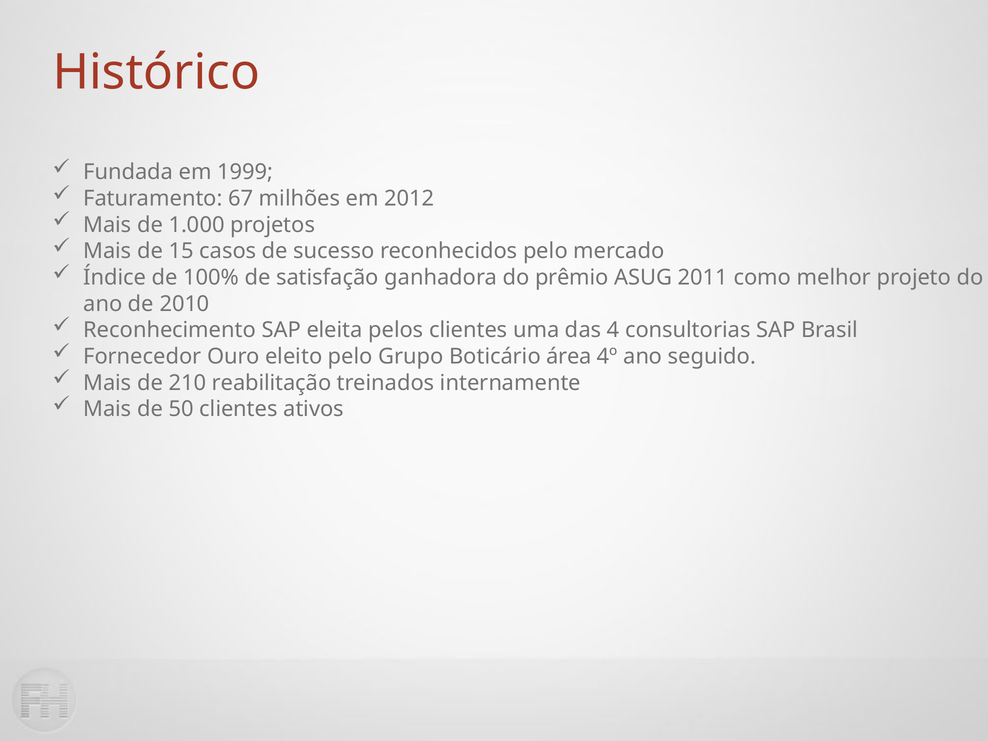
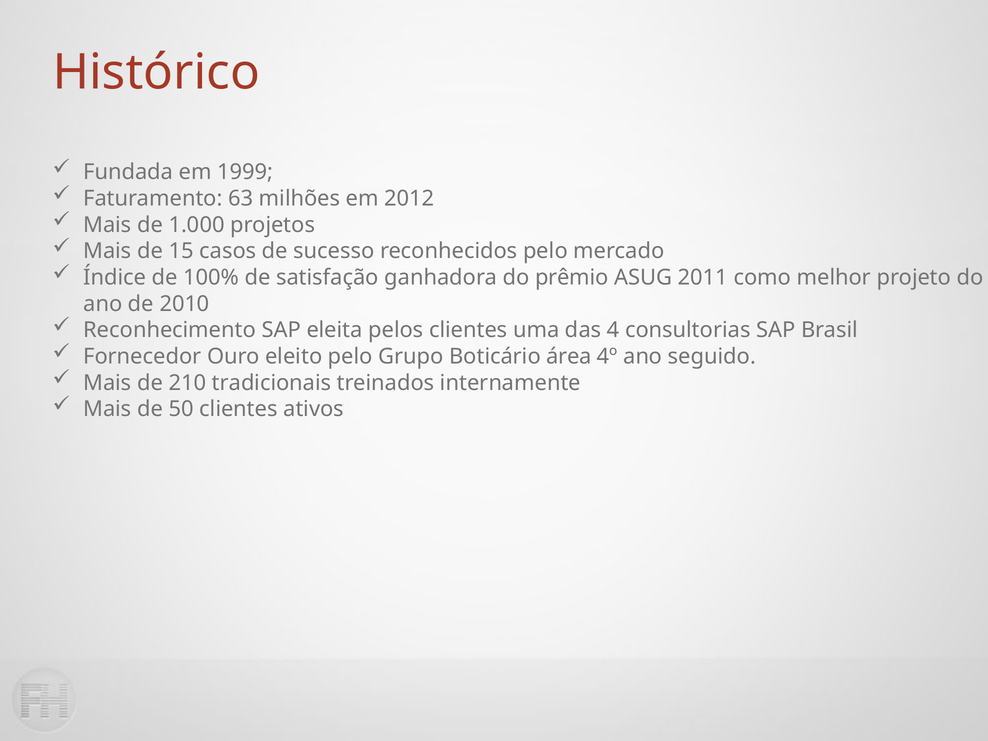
67: 67 -> 63 (241, 198)
reabilitação: reabilitação -> tradicionais (272, 383)
